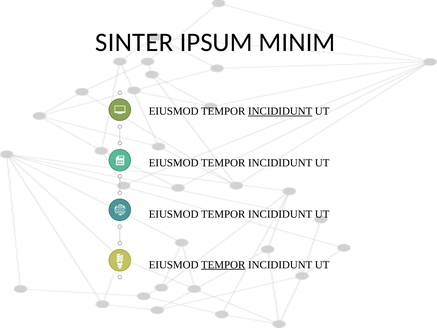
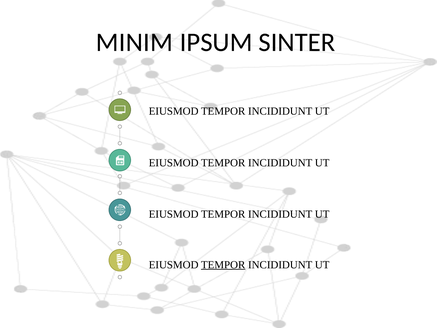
SINTER: SINTER -> MINIM (134, 42)
MINIM: MINIM -> SINTER (297, 42)
INCIDIDUNT underline: present -> none (280, 111)
